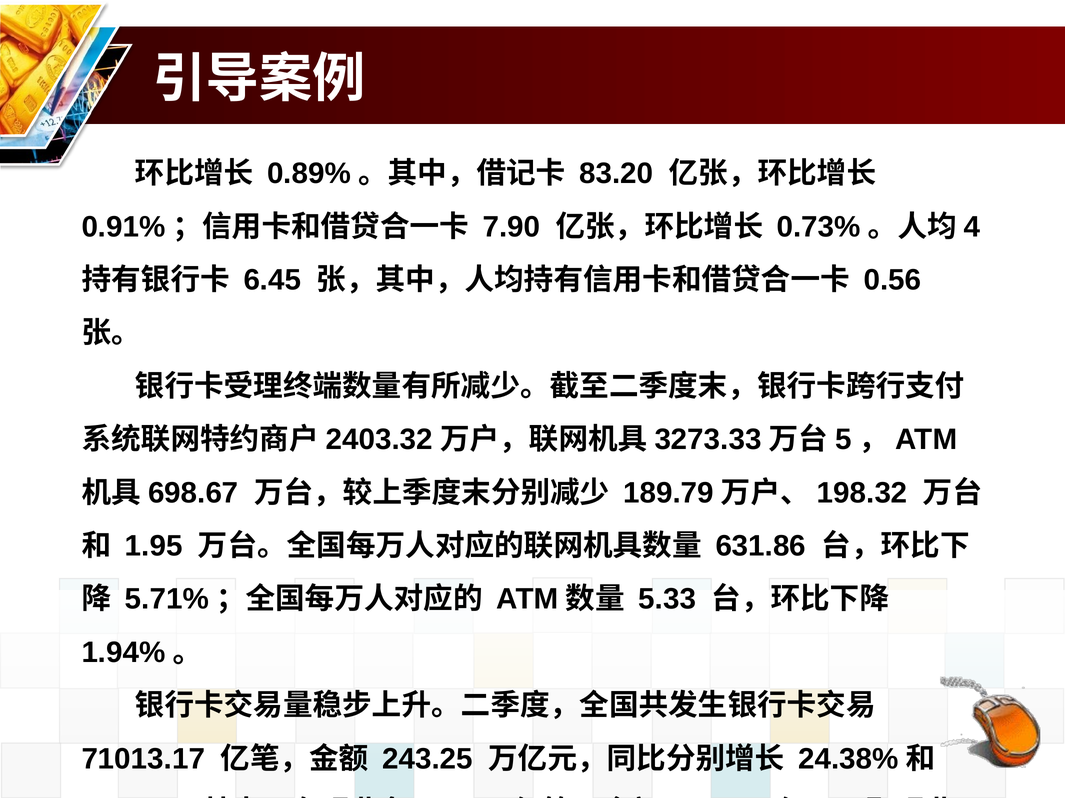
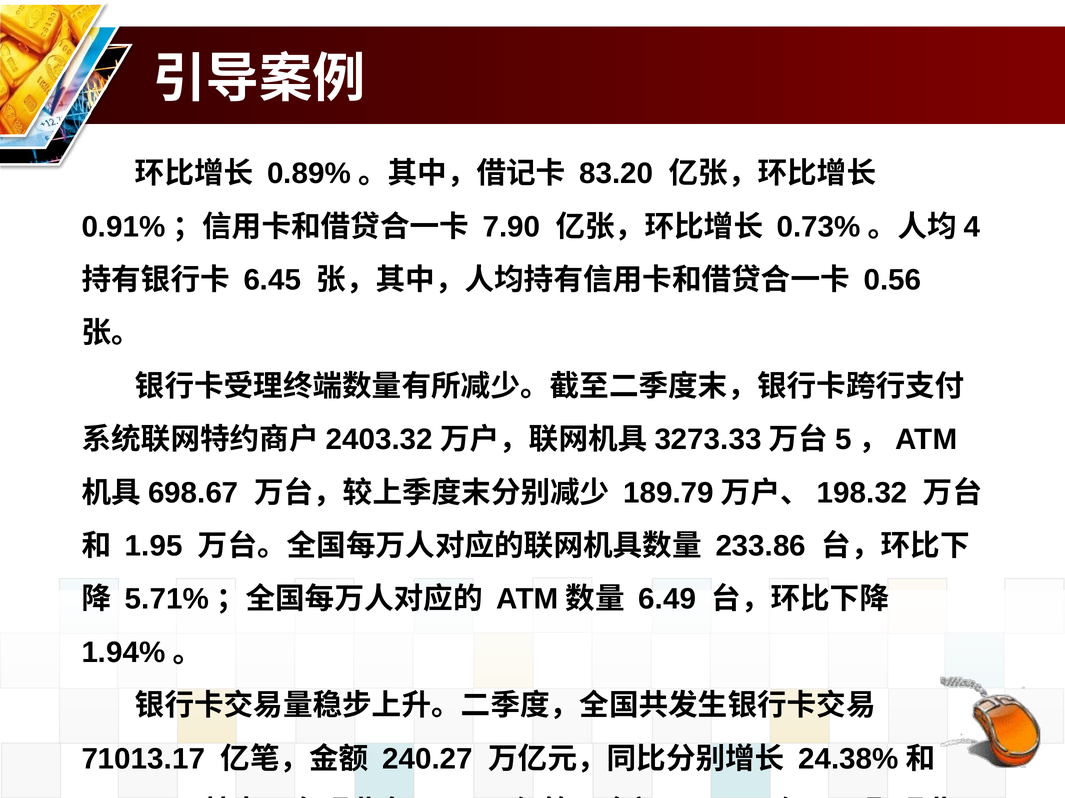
631.86: 631.86 -> 233.86 (761, 547)
5.33: 5.33 -> 6.49 (667, 600)
243.25: 243.25 -> 240.27 (428, 760)
